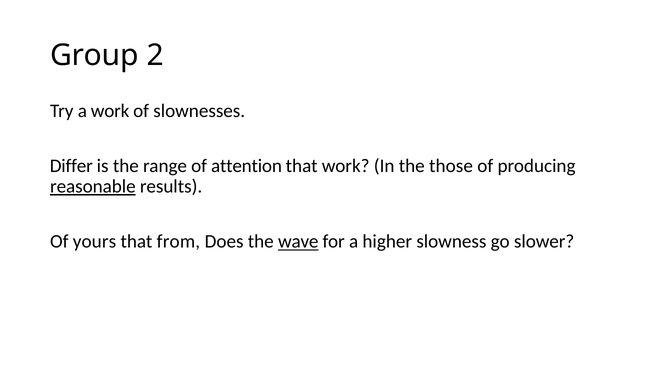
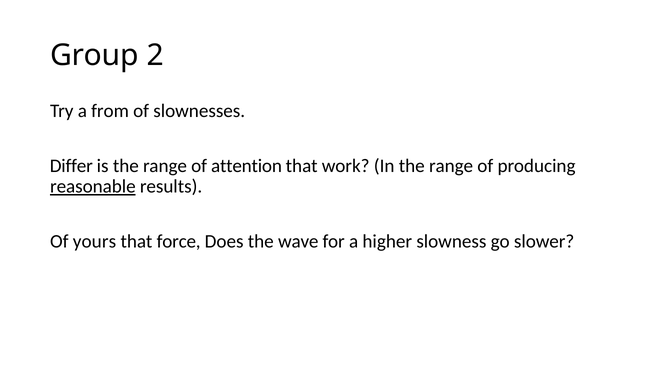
a work: work -> from (110, 111)
In the those: those -> range (451, 166)
from: from -> force (179, 242)
wave underline: present -> none (298, 242)
